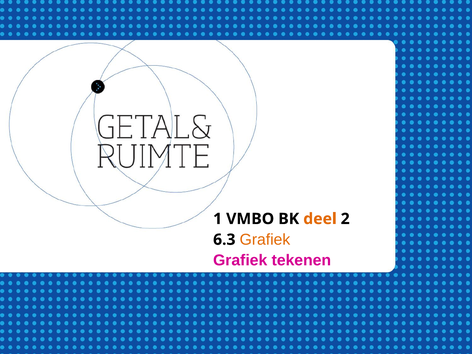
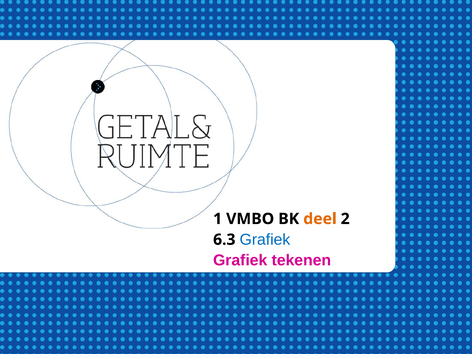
Grafiek colour: orange -> blue (265, 240)
